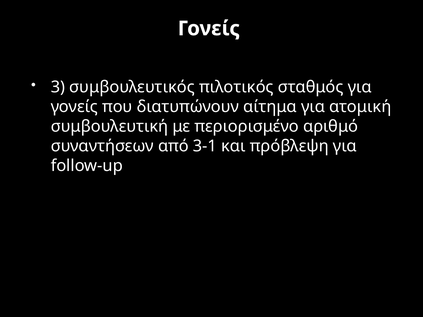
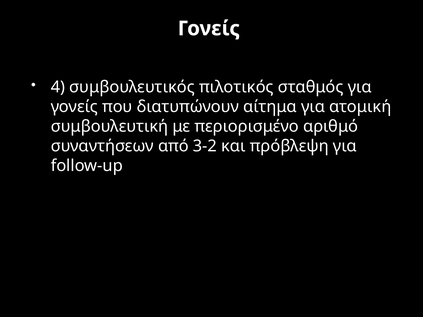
3: 3 -> 4 (58, 87)
3-1: 3-1 -> 3-2 (205, 146)
